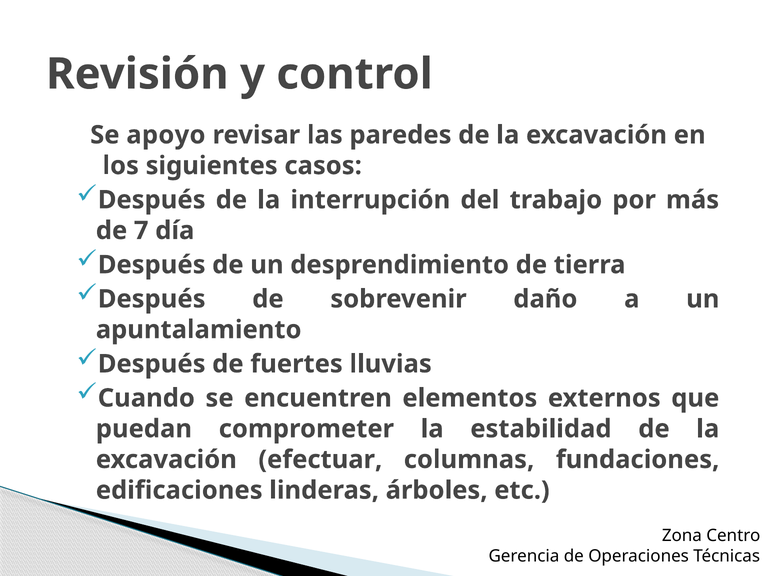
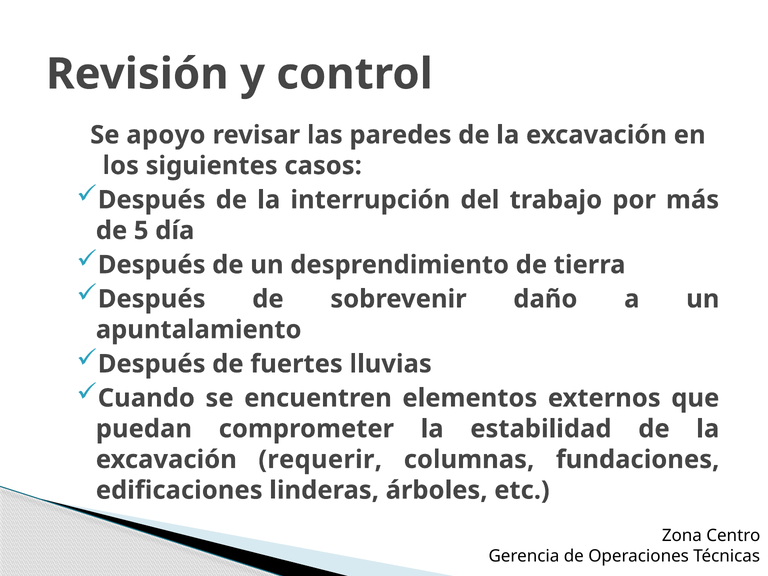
7: 7 -> 5 (141, 231)
efectuar: efectuar -> requerir (320, 460)
